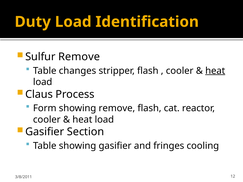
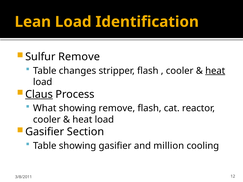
Duty: Duty -> Lean (33, 22)
Claus underline: none -> present (39, 94)
Form: Form -> What (45, 108)
fringes: fringes -> million (169, 146)
